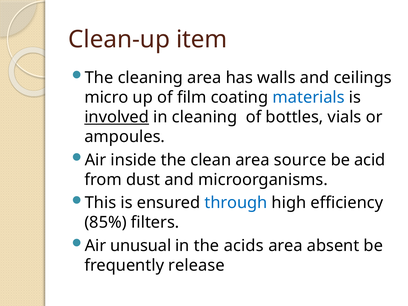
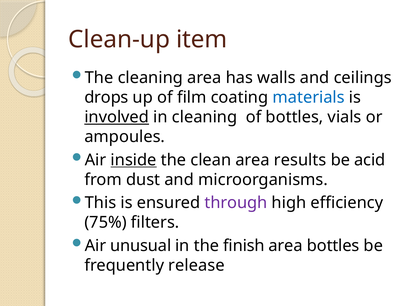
micro: micro -> drops (106, 97)
inside underline: none -> present (134, 160)
source: source -> results (300, 160)
through colour: blue -> purple (236, 203)
85%: 85% -> 75% (106, 223)
acids: acids -> finish (244, 246)
area absent: absent -> bottles (333, 246)
